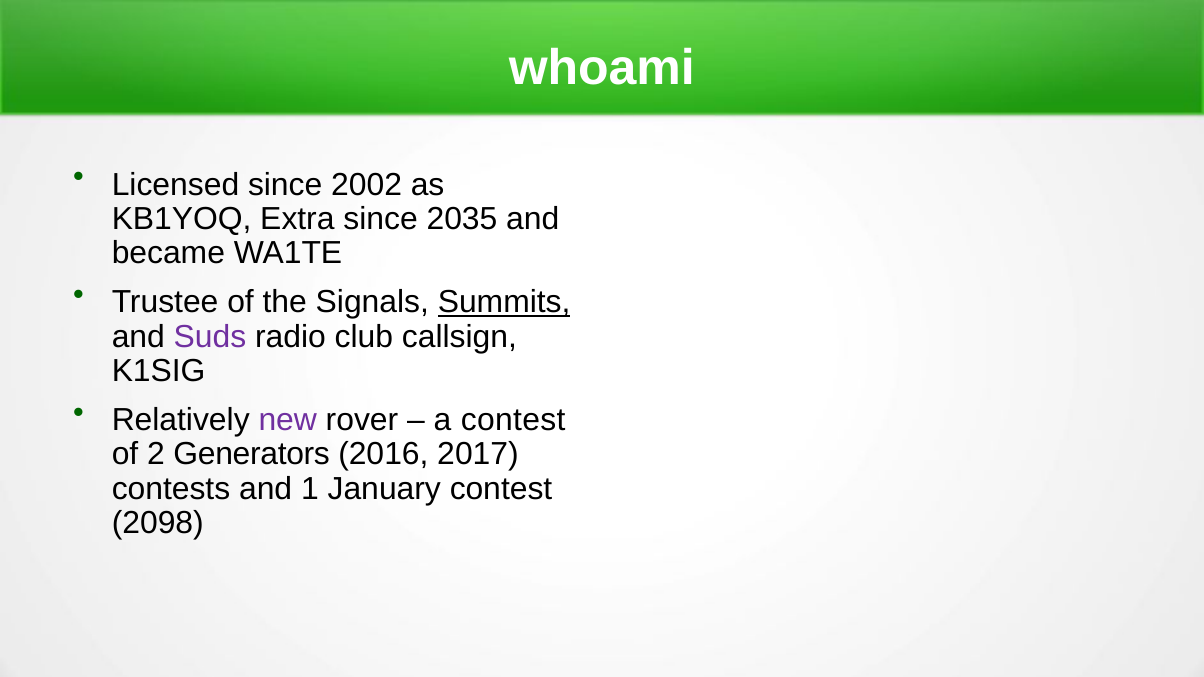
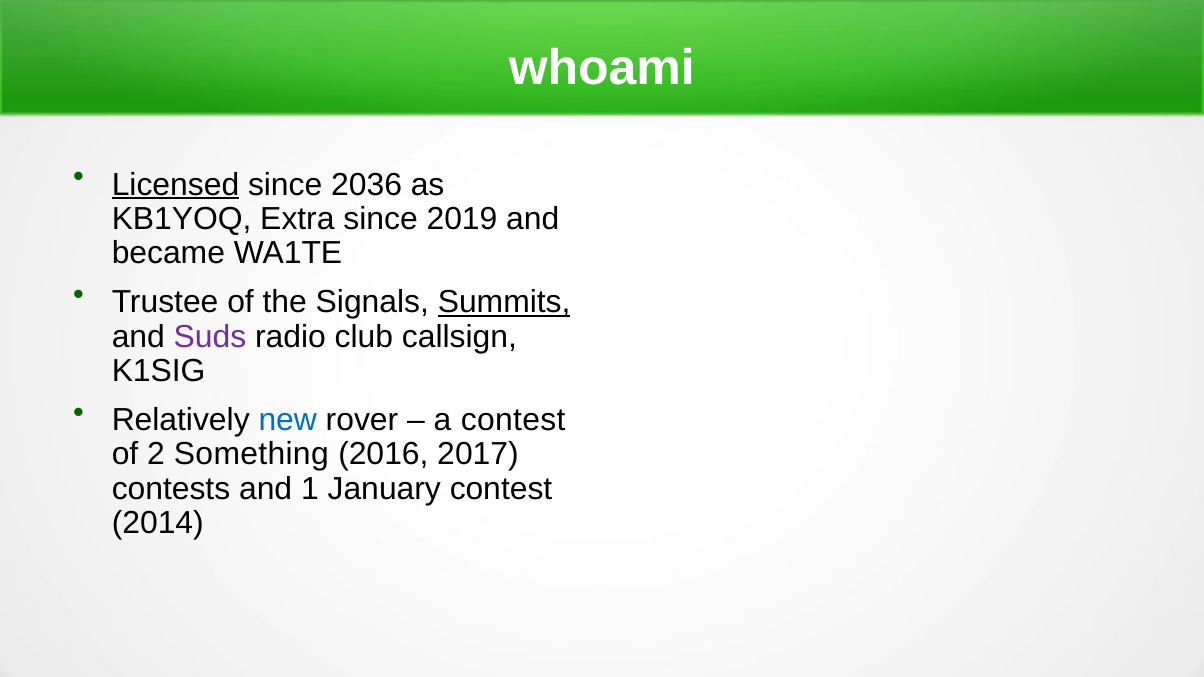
Licensed underline: none -> present (176, 185)
2002: 2002 -> 2036 (367, 185)
2035: 2035 -> 2019 (462, 219)
new colour: purple -> blue (288, 420)
Generators: Generators -> Something (251, 454)
2098: 2098 -> 2014 (158, 523)
